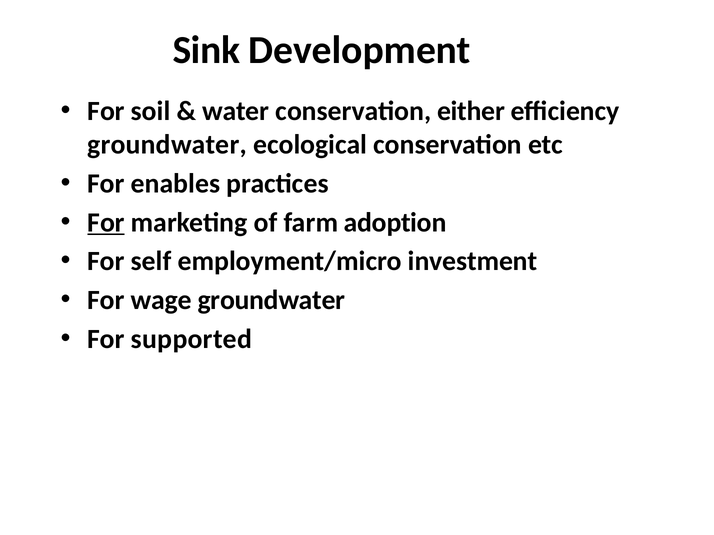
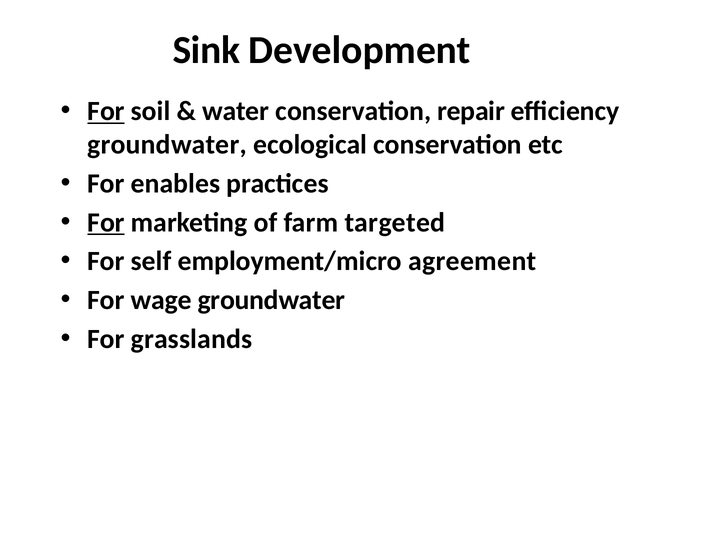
For underline: none -> present (106, 111)
either: either -> repair (471, 111)
adoption: adoption -> targeted (395, 223)
investment: investment -> agreement (472, 261)
supported: supported -> grasslands (192, 339)
